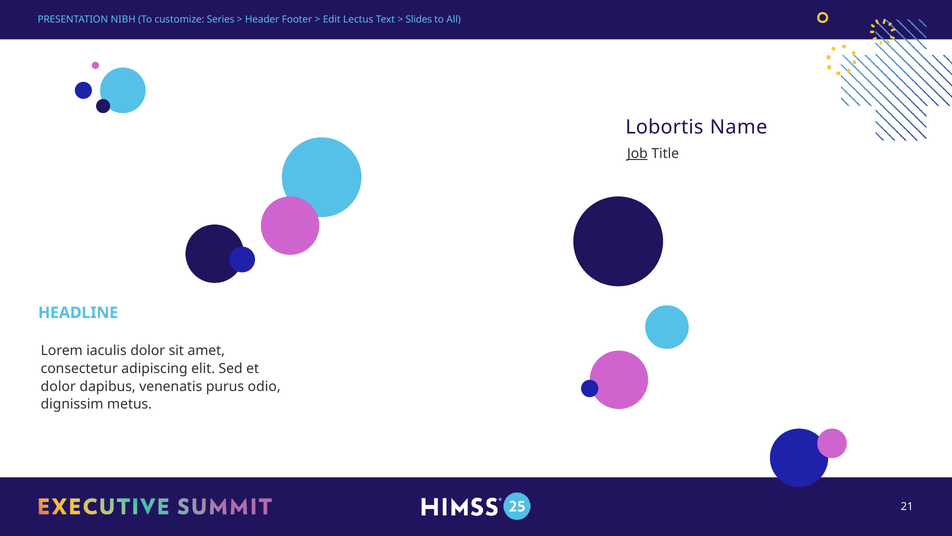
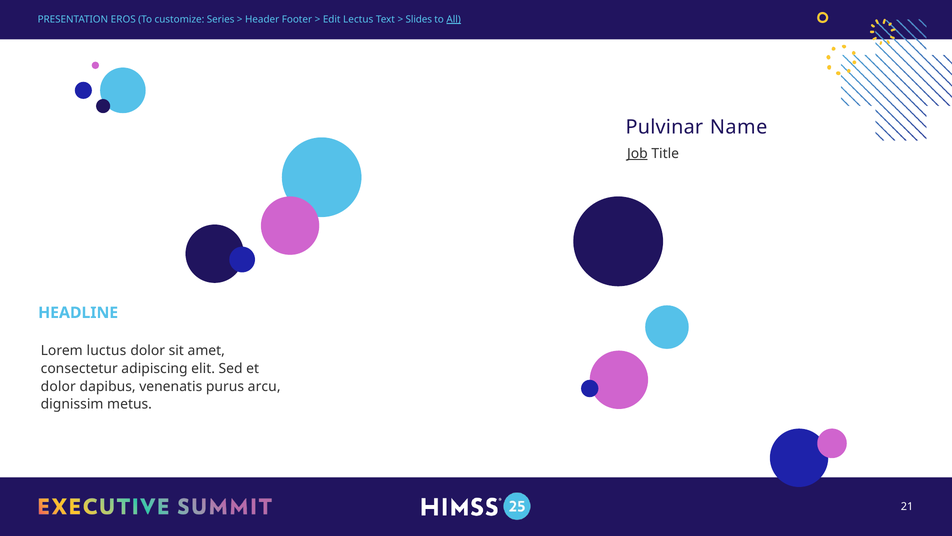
NIBH: NIBH -> EROS (123, 19)
All underline: none -> present (454, 19)
Lobortis: Lobortis -> Pulvinar (664, 127)
iaculis: iaculis -> luctus (106, 350)
odio: odio -> arcu (264, 386)
